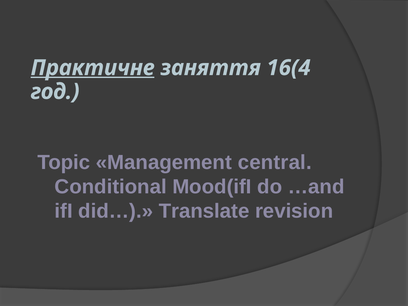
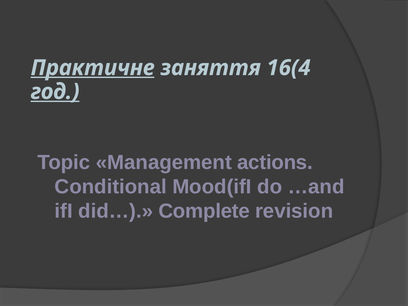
год underline: none -> present (55, 92)
central: central -> actions (275, 162)
Translate: Translate -> Complete (204, 211)
